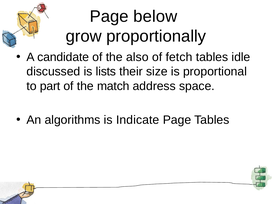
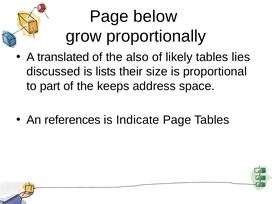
candidate: candidate -> translated (63, 57)
fetch: fetch -> likely (179, 57)
idle: idle -> lies (241, 57)
match: match -> keeps (113, 86)
algorithms: algorithms -> references (73, 120)
